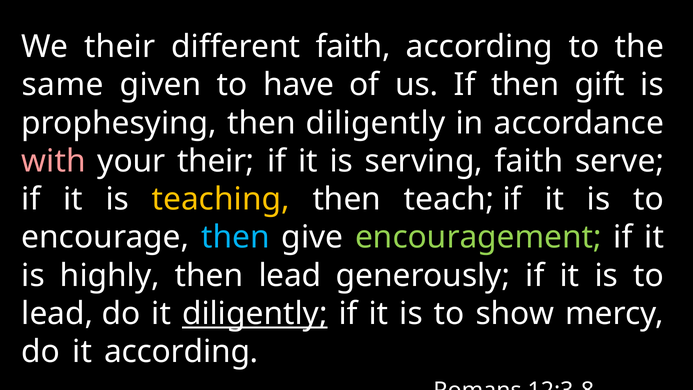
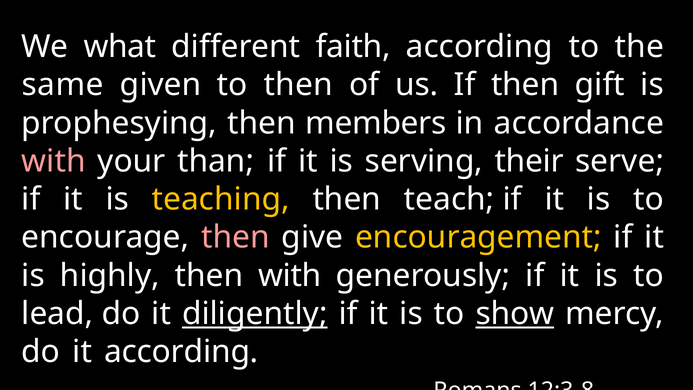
We their: their -> what (120, 47)
to have: have -> then (298, 85)
then diligently: diligently -> members (376, 123)
your their: their -> than (216, 161)
serving faith: faith -> their (529, 161)
then colour: light blue -> pink (235, 237)
encouragement colour: light green -> yellow (478, 237)
then lead: lead -> with (290, 275)
show underline: none -> present (515, 314)
